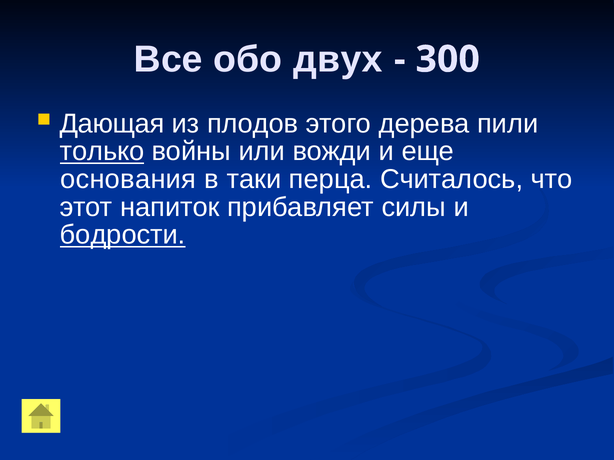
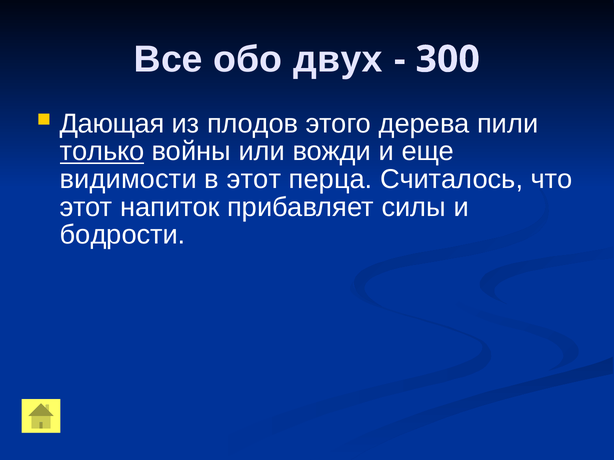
основания: основания -> видимости (128, 179)
в таки: таки -> этот (254, 179)
бодрости underline: present -> none (123, 235)
